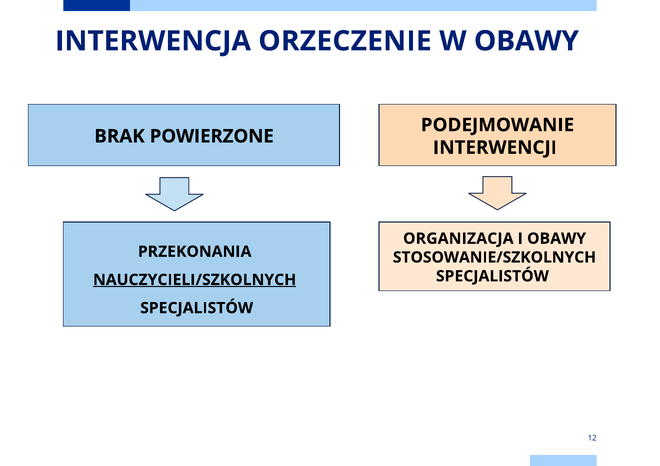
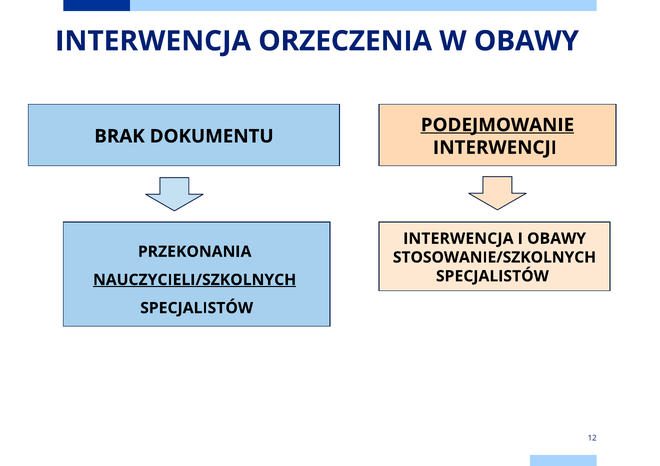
ORZECZENIE: ORZECZENIE -> ORZECZENIA (345, 41)
PODEJMOWANIE underline: none -> present (497, 125)
POWIERZONE: POWIERZONE -> DOKUMENTU (212, 136)
ORGANIZACJA: ORGANIZACJA -> INTERWENCJA (458, 239)
